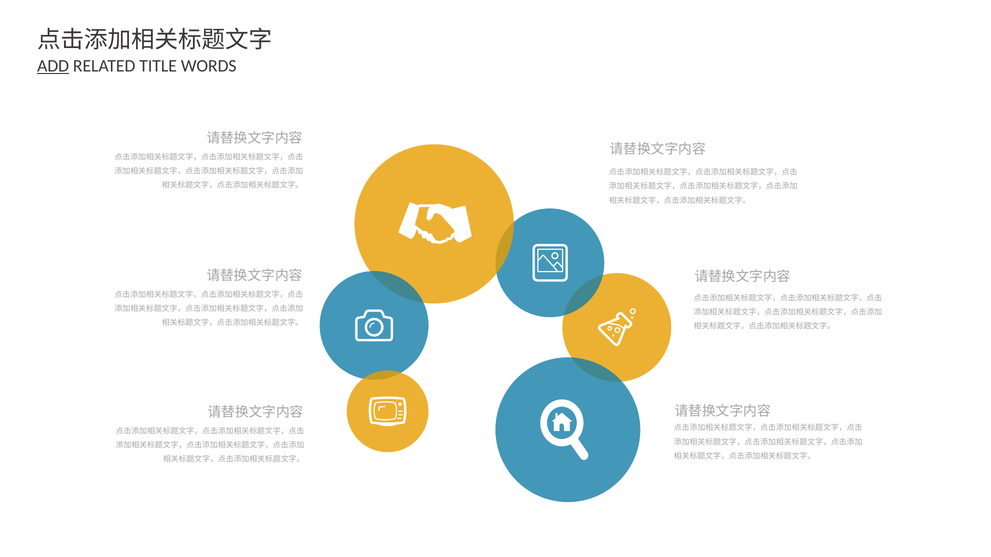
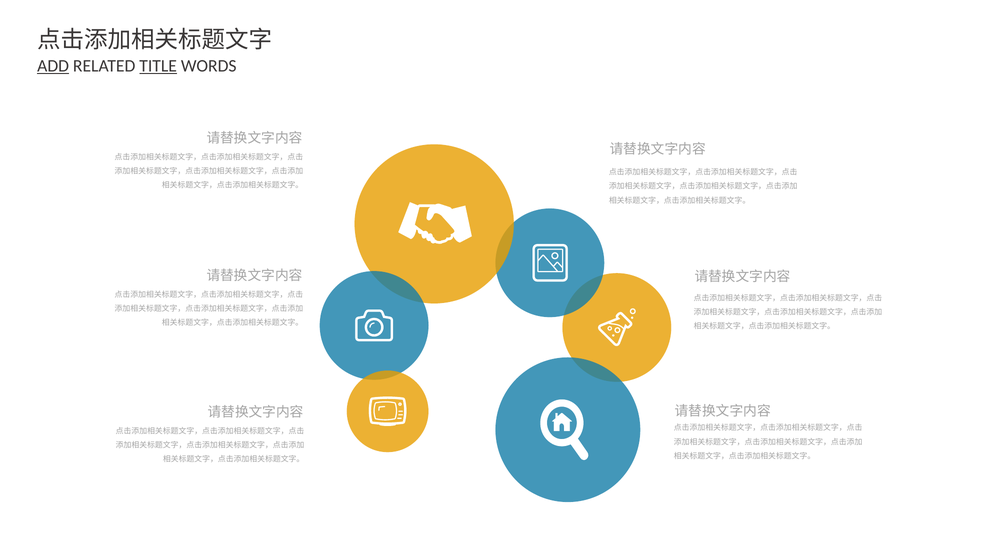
TITLE underline: none -> present (158, 66)
